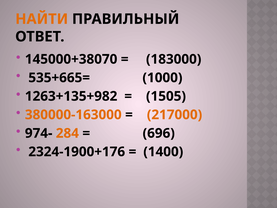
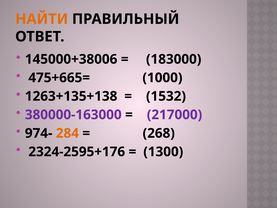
145000+38070: 145000+38070 -> 145000+38006 (71, 59)
535+665=: 535+665= -> 475+665= (59, 78)
1263+135+982: 1263+135+982 -> 1263+135+138 (71, 96)
1505: 1505 -> 1532 (166, 96)
380000-163000 colour: orange -> purple (73, 115)
217000 colour: orange -> purple (175, 115)
696: 696 -> 268 (159, 133)
2324-1900+176: 2324-1900+176 -> 2324-2595+176 (77, 152)
1400: 1400 -> 1300 (163, 152)
